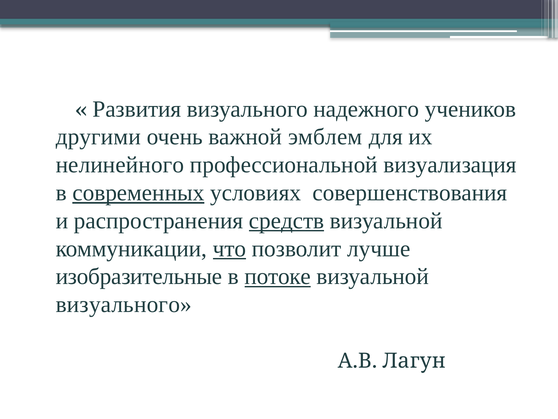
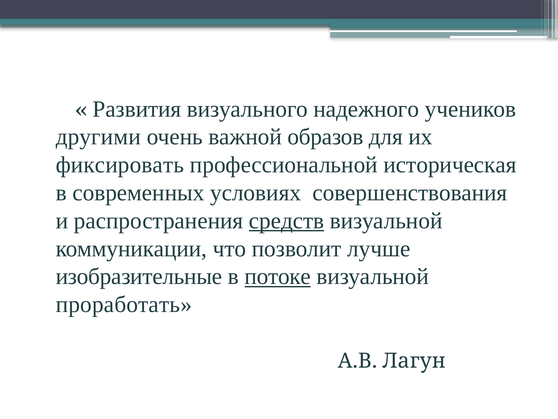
эмблем: эмблем -> образов (325, 137)
нелинейного: нелинейного -> фиксировать (120, 165)
визуализация: визуализация -> историческая (450, 165)
современных underline: present -> none (138, 193)
что underline: present -> none (230, 248)
визуального: визуального -> проработать (124, 304)
